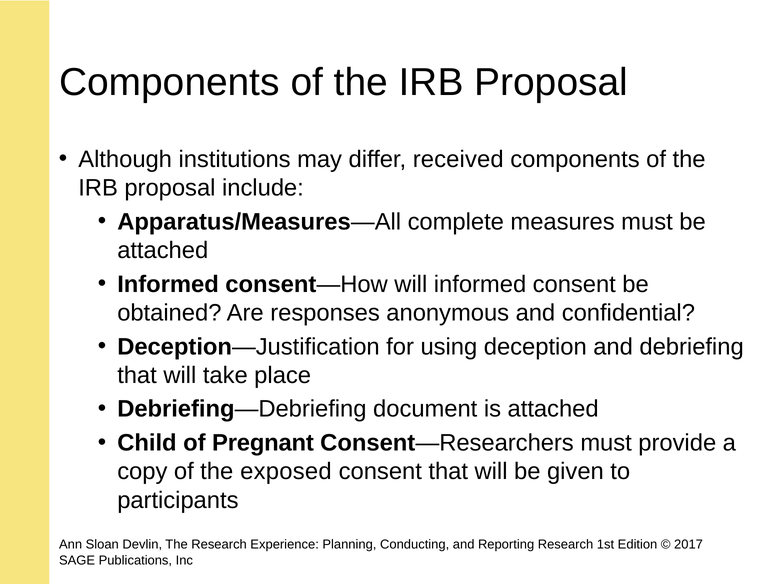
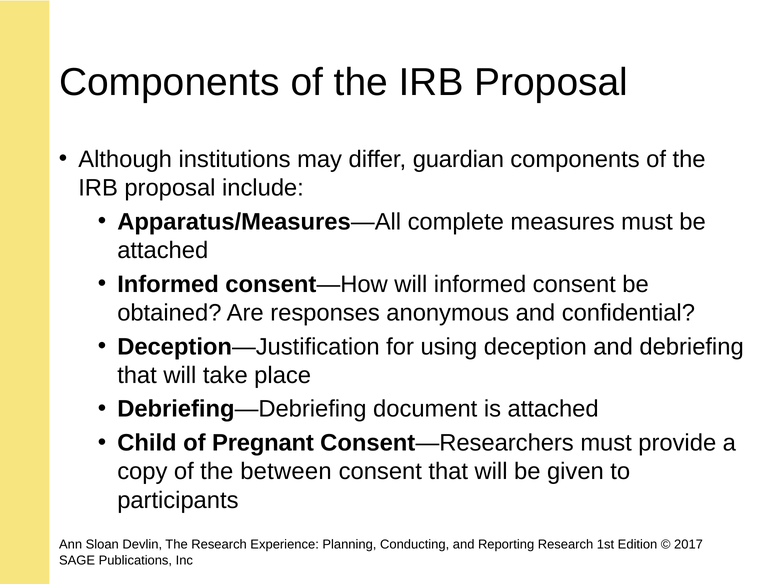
received: received -> guardian (458, 159)
exposed: exposed -> between (286, 472)
